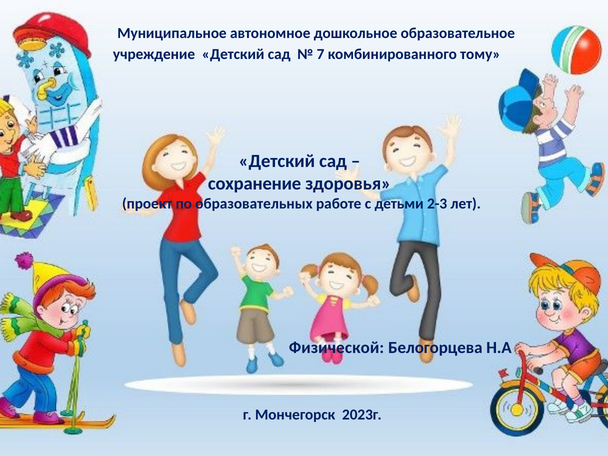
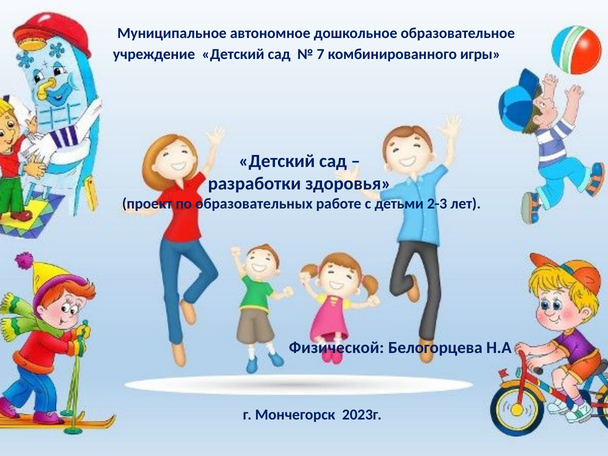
тому: тому -> игры (480, 54)
сохранение: сохранение -> разработки (254, 184)
